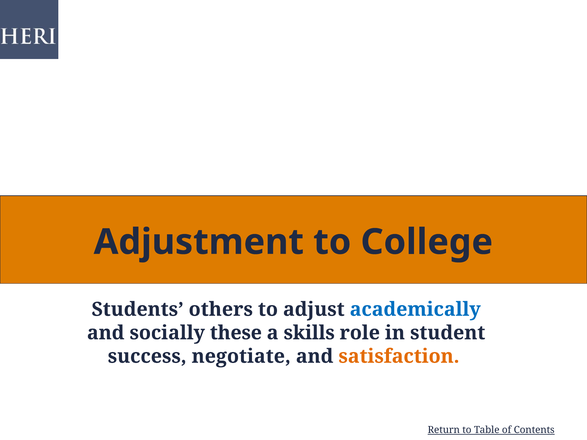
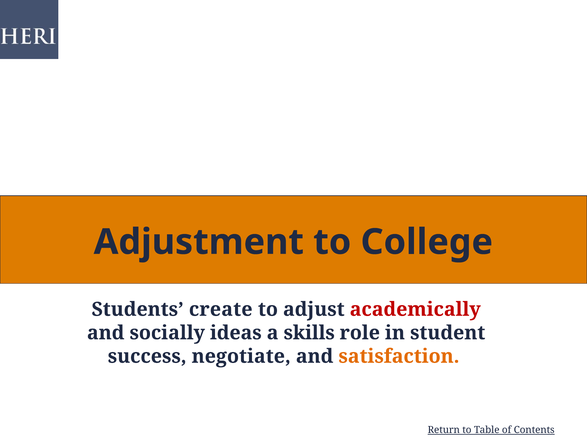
others: others -> create (221, 310)
academically colour: blue -> red (415, 310)
these: these -> ideas (236, 333)
